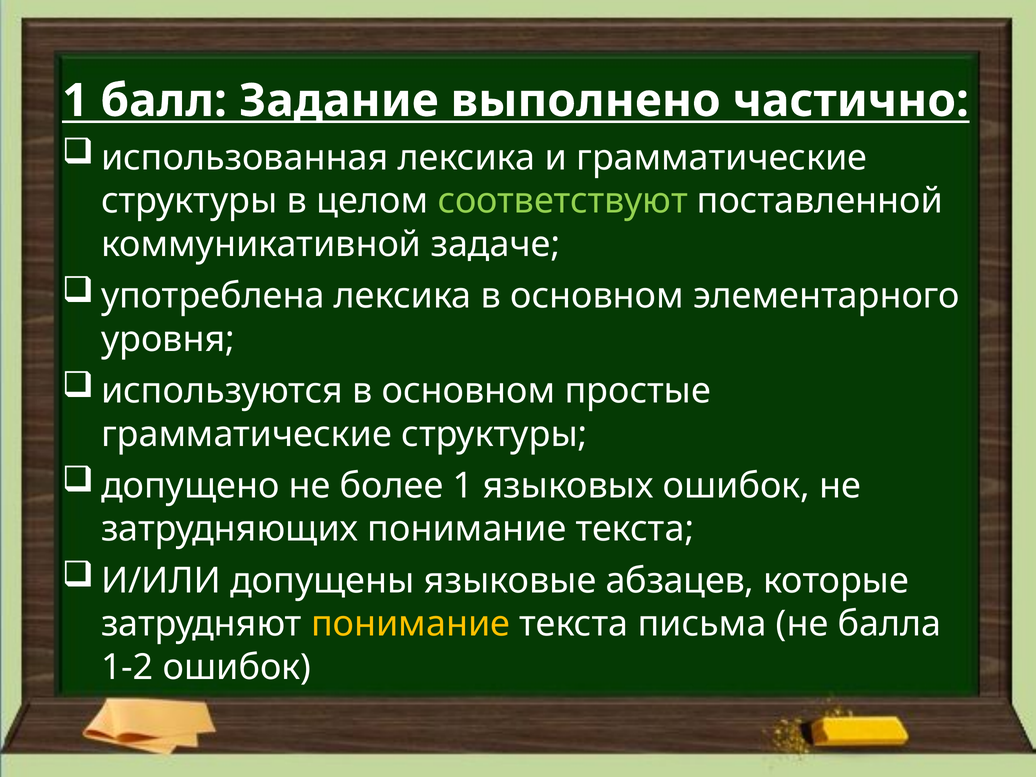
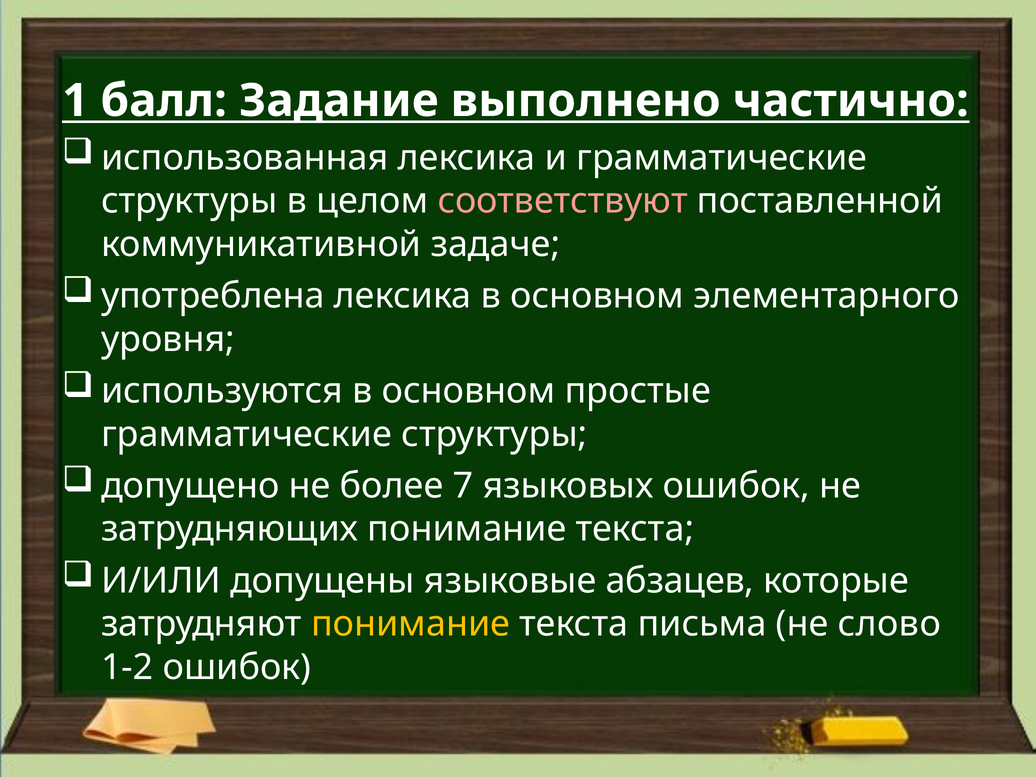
соответствуют colour: light green -> pink (563, 201)
более 1: 1 -> 7 (463, 486)
балла: балла -> слово (889, 624)
